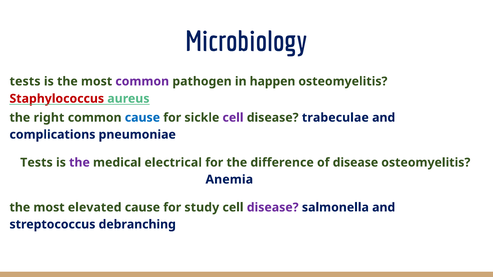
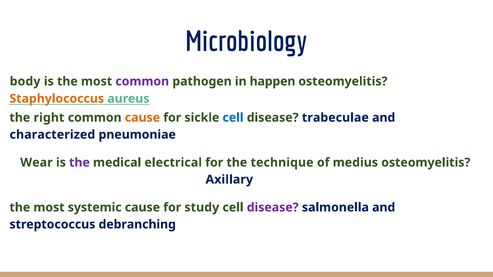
tests: tests -> body (25, 81)
Staphylococcus colour: red -> orange (57, 99)
cause colour: blue -> orange (142, 118)
cell colour: purple -> blue (233, 118)
complications: complications -> characterized (52, 135)
Tests: Tests -> Wear (36, 163)
difference: difference -> technique (282, 163)
of disease: disease -> medius (355, 163)
Anemia: Anemia -> Axillary (229, 180)
elevated: elevated -> systemic (95, 208)
